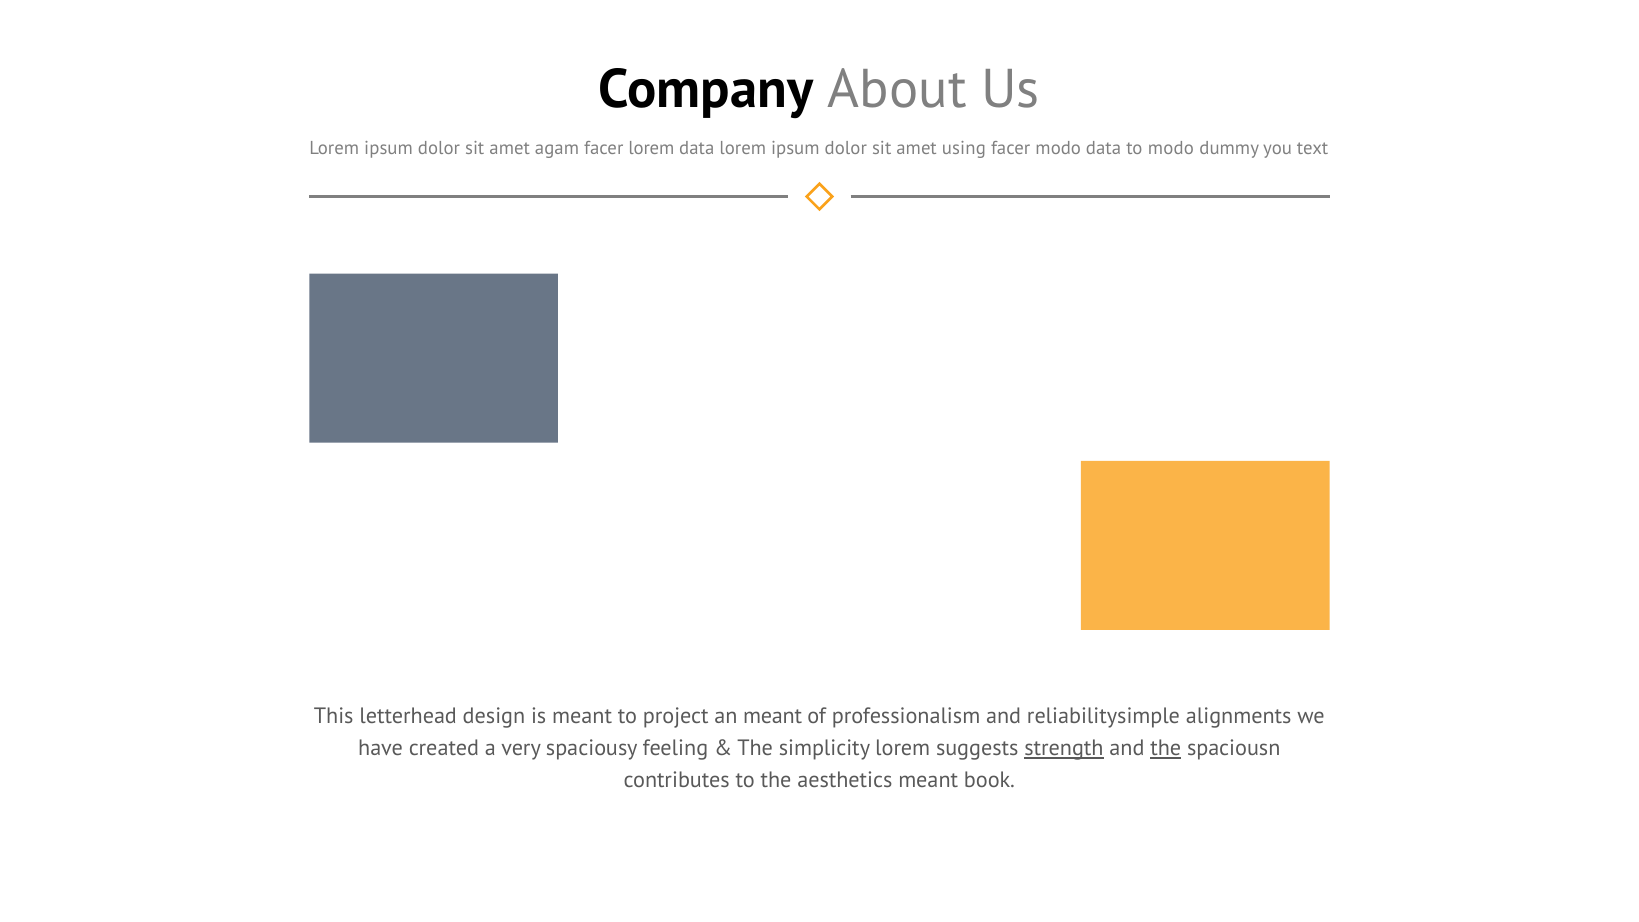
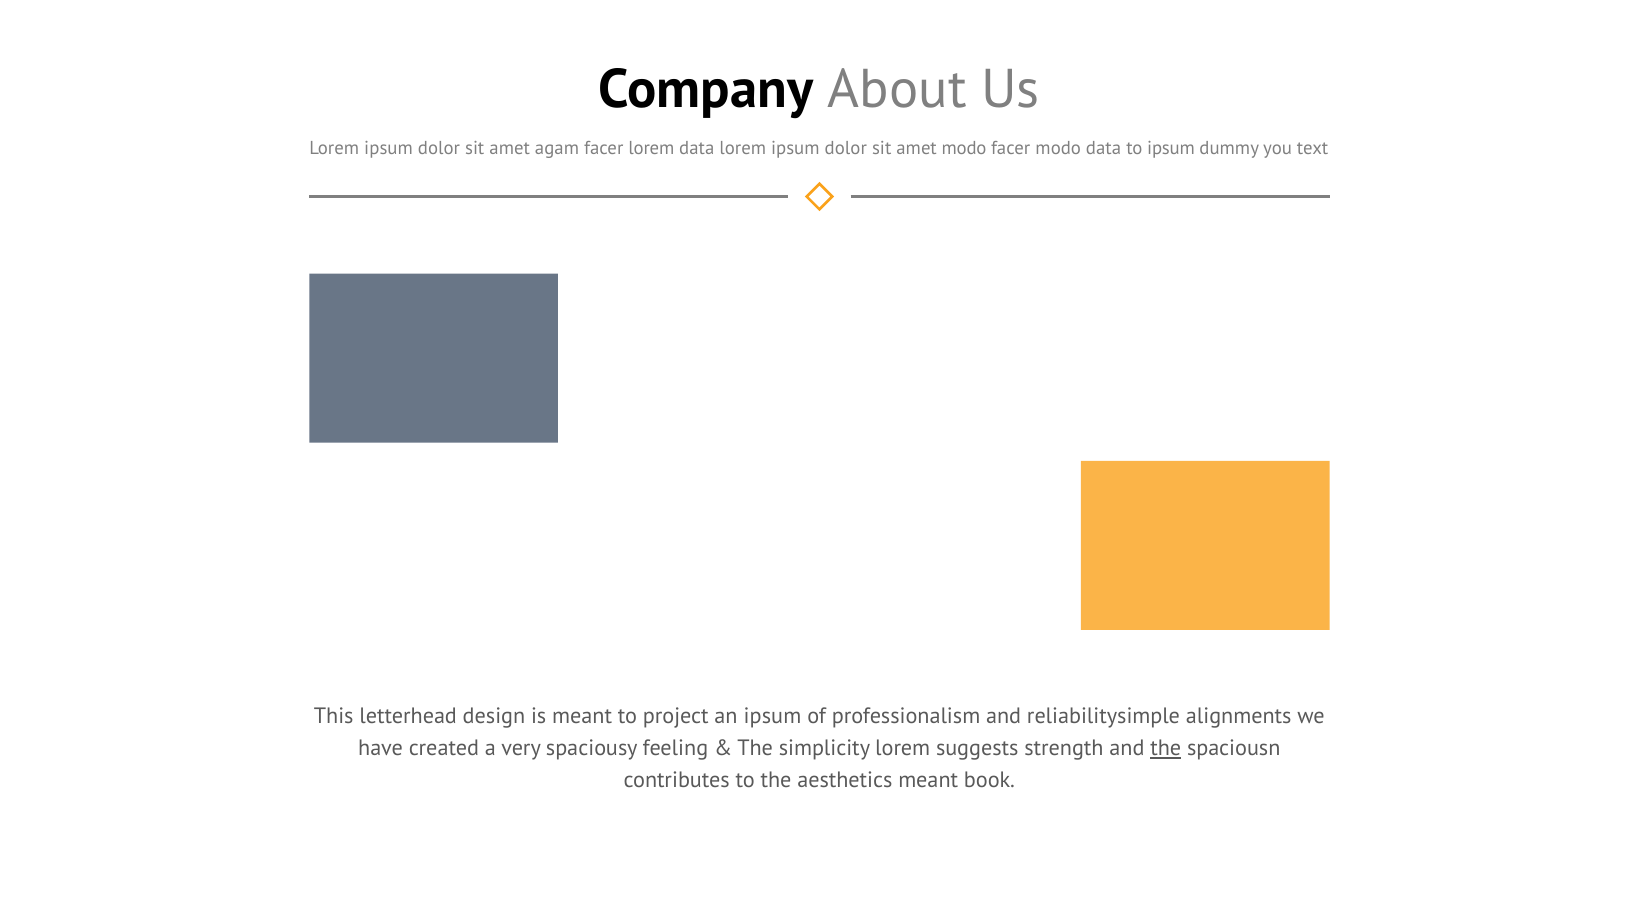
amet using: using -> modo (964, 149)
to modo: modo -> ipsum (1171, 149)
an meant: meant -> ipsum (772, 716)
strength underline: present -> none (1064, 748)
